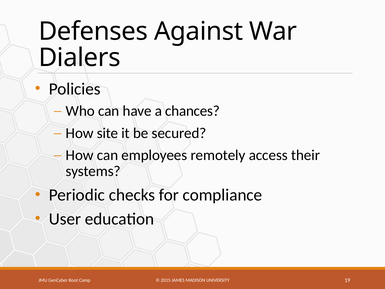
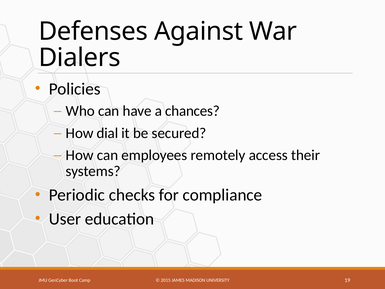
site: site -> dial (107, 133)
